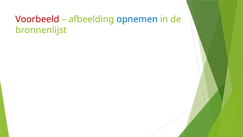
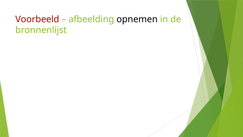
opnemen colour: blue -> black (137, 19)
